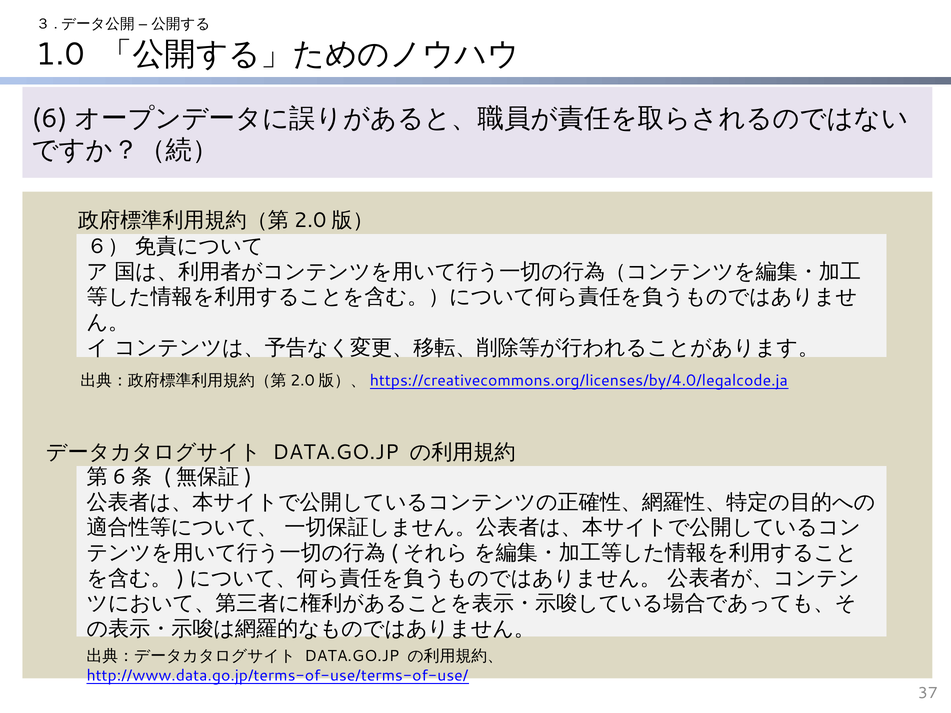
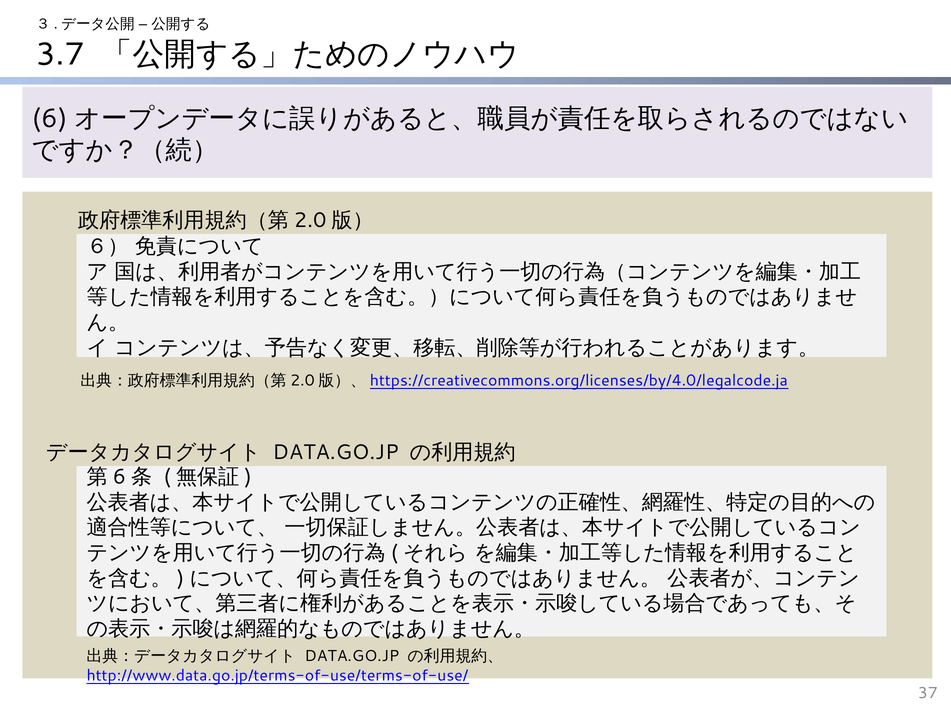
1.0: 1.0 -> 3.7 (60, 55)
